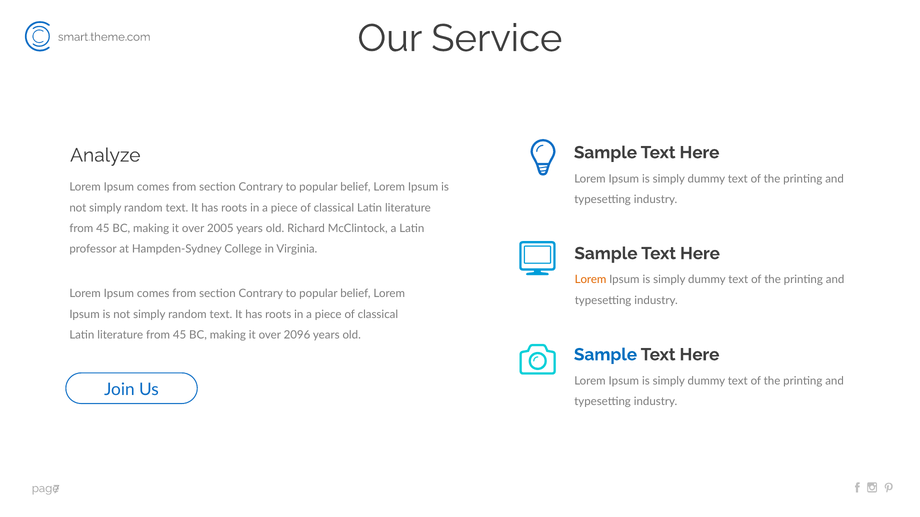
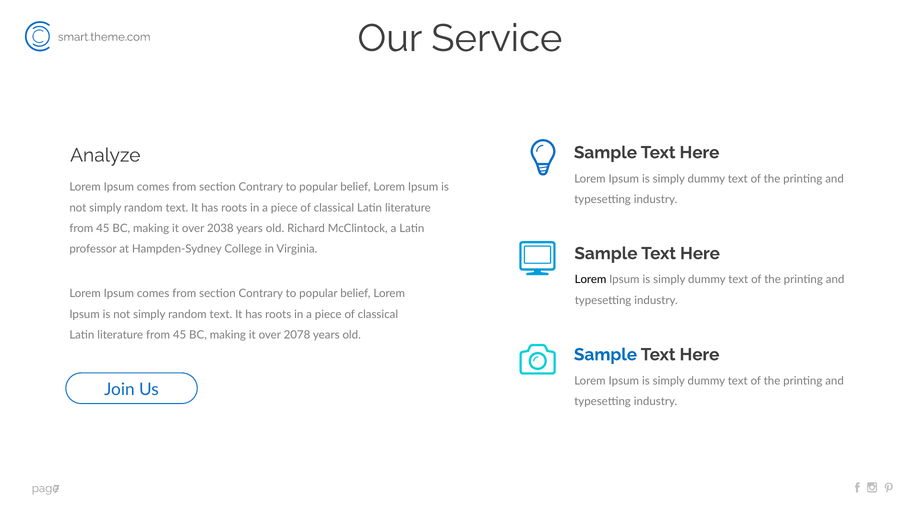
2005: 2005 -> 2038 (220, 229)
Lorem colour: orange -> black (591, 280)
2096: 2096 -> 2078 (297, 335)
